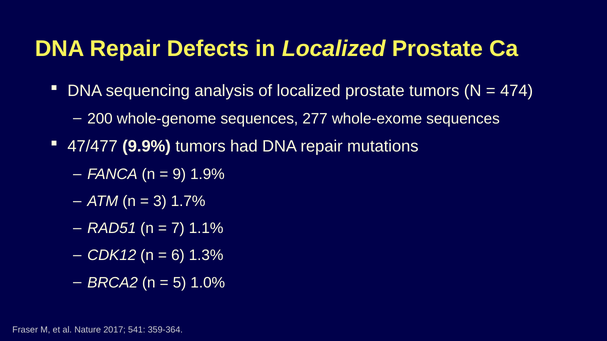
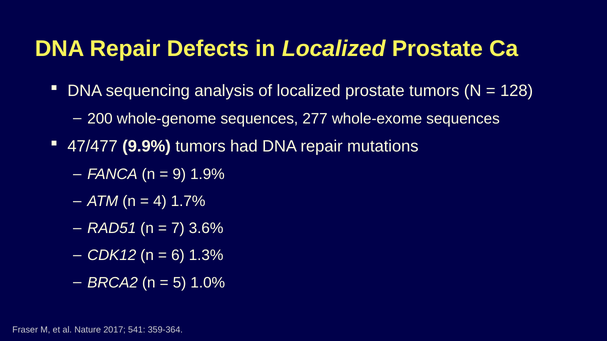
474: 474 -> 128 (517, 91)
3: 3 -> 4 (160, 201)
1.1%: 1.1% -> 3.6% (206, 229)
